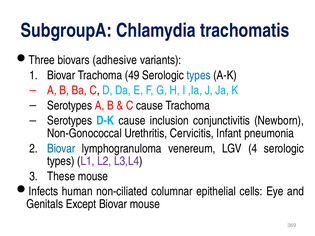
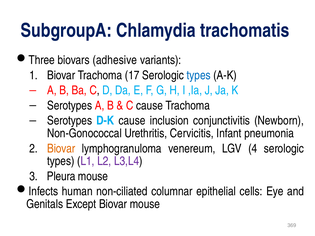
49: 49 -> 17 (132, 75)
Biovar colour: blue -> orange (61, 149)
These: These -> Pleura (61, 176)
